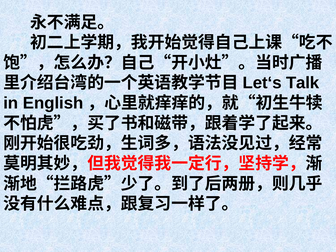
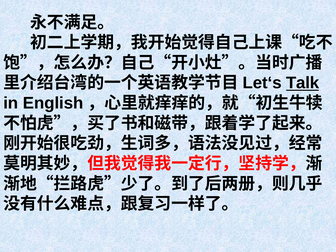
Talk underline: none -> present (303, 83)
